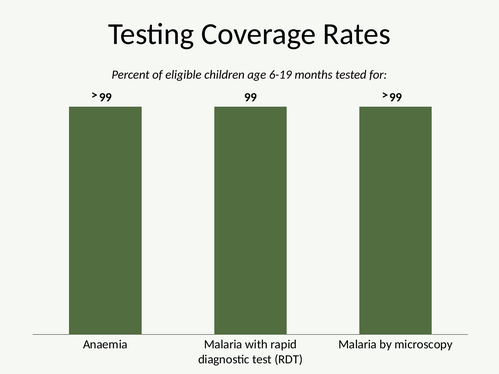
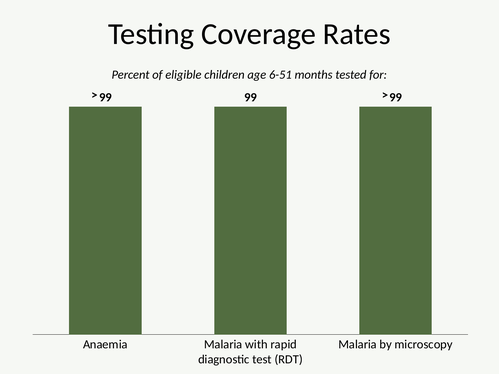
6-19: 6-19 -> 6-51 (280, 75)
